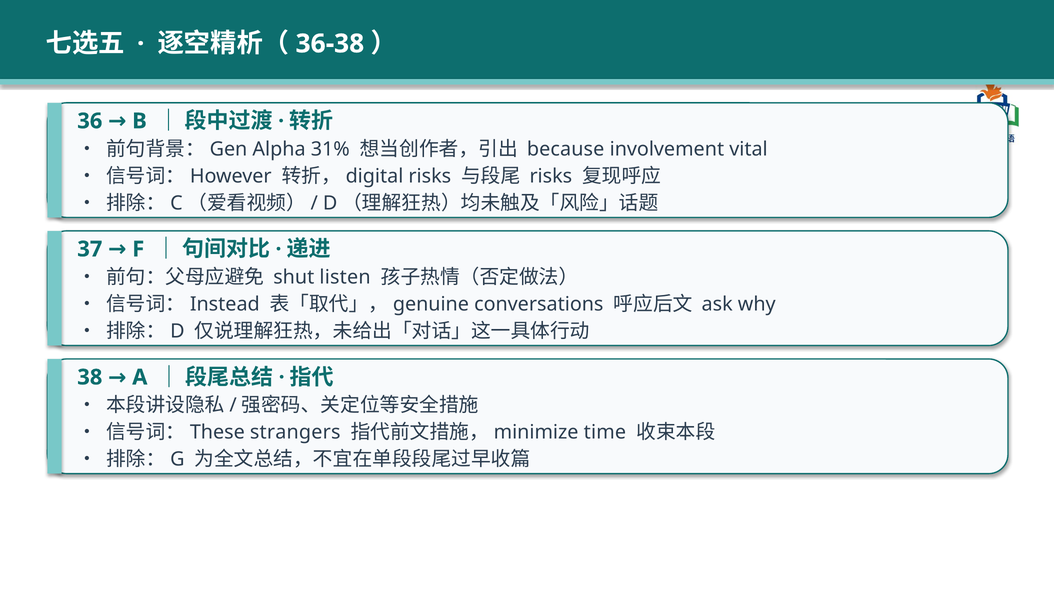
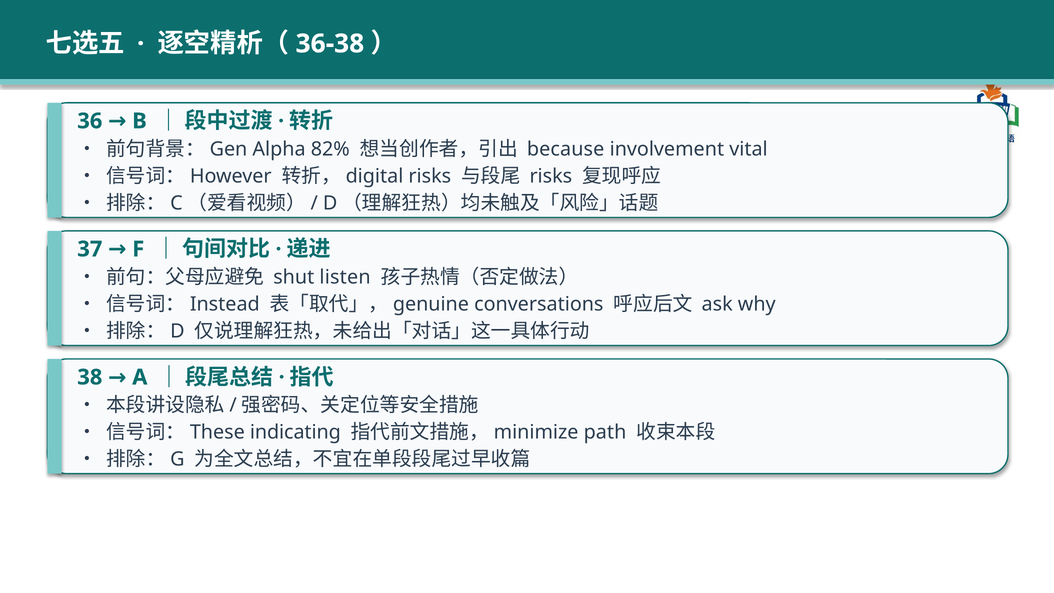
31%: 31% -> 82% (330, 149)
strangers: strangers -> indicating (295, 432)
time: time -> path (605, 432)
